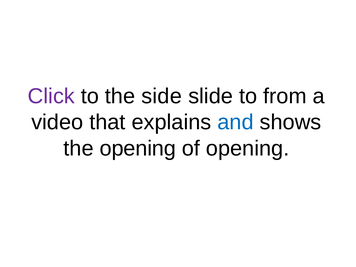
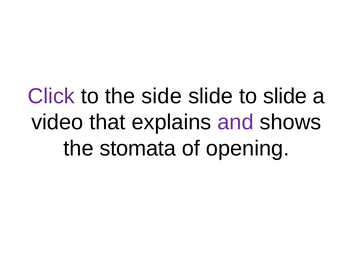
to from: from -> slide (285, 96)
and colour: blue -> purple (236, 122)
the opening: opening -> stomata (138, 148)
